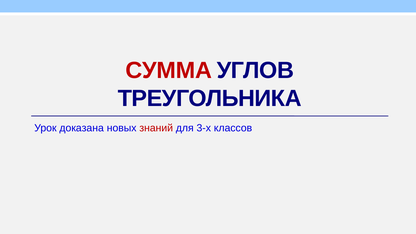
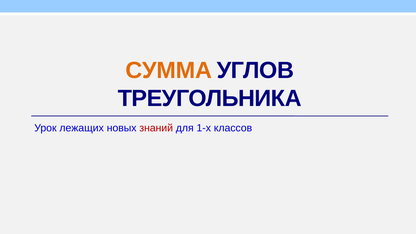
СУММА colour: red -> orange (169, 70)
доказана: доказана -> лежащих (82, 128)
3-х: 3-х -> 1-х (204, 128)
